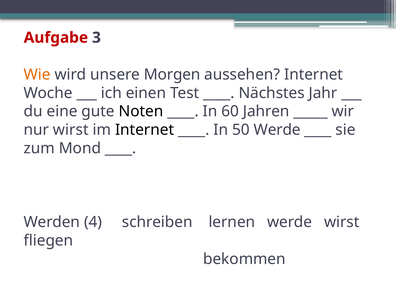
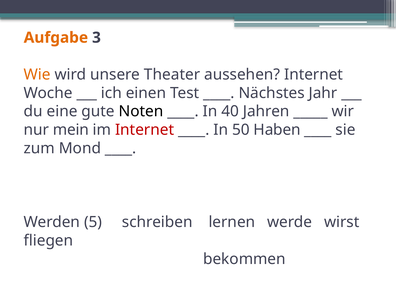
Aufgabe colour: red -> orange (56, 38)
Morgen: Morgen -> Theater (172, 75)
60: 60 -> 40 (230, 111)
nur wirst: wirst -> mein (71, 130)
Internet colour: black -> red (145, 130)
50 Werde: Werde -> Haben (277, 130)
4: 4 -> 5 (93, 222)
